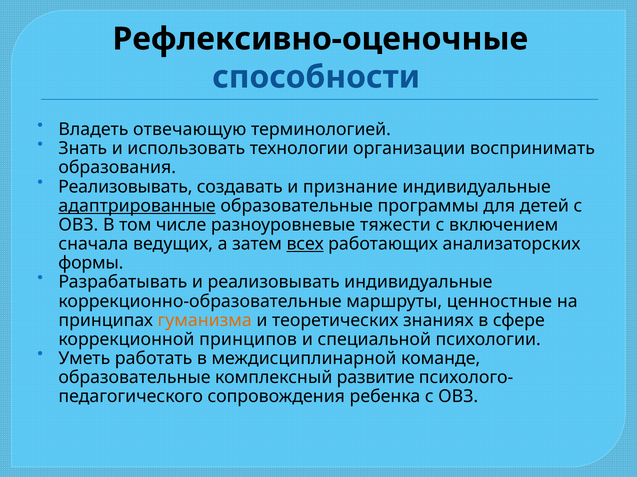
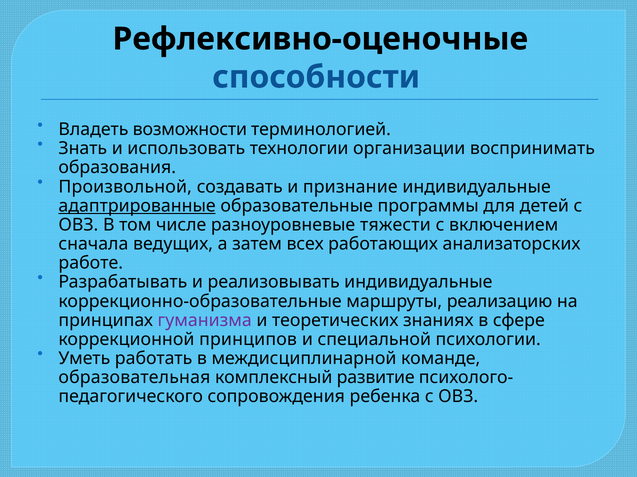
отвечающую: отвечающую -> возможности (190, 130)
Реализовывать: Реализовывать -> Произвольной (125, 187)
всех underline: present -> none (305, 244)
формы: формы -> работе (91, 263)
ценностные: ценностные -> реализацию (500, 302)
гуманизма colour: orange -> purple (205, 321)
образовательные: образовательные -> образовательная (134, 378)
